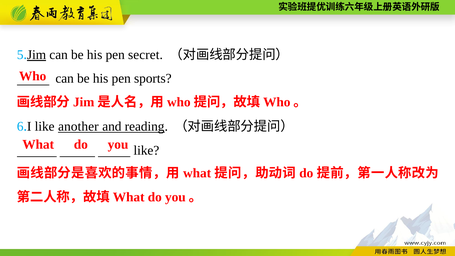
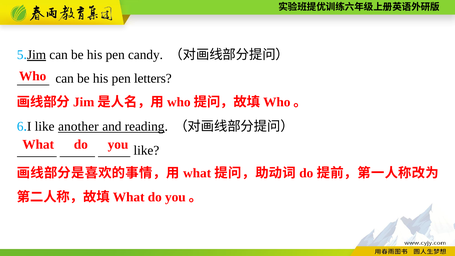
secret: secret -> candy (146, 55)
sports: sports -> letters (153, 79)
